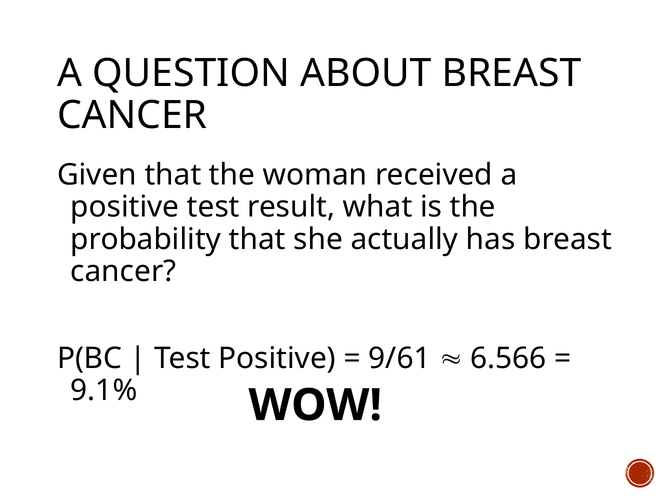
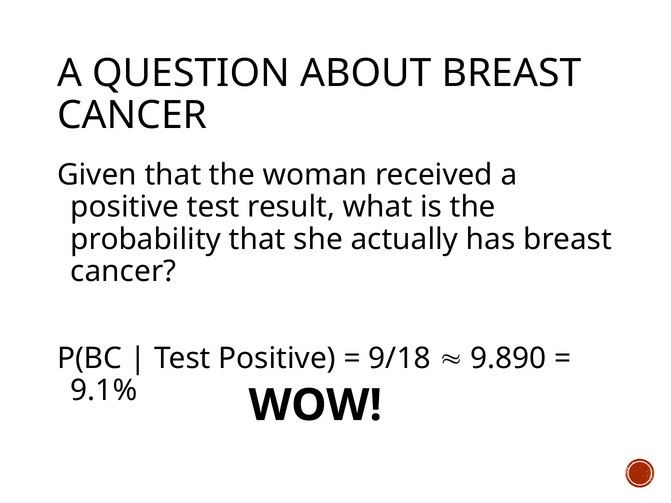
9/61: 9/61 -> 9/18 (399, 358)
6.566: 6.566 -> 9.890 (508, 358)
